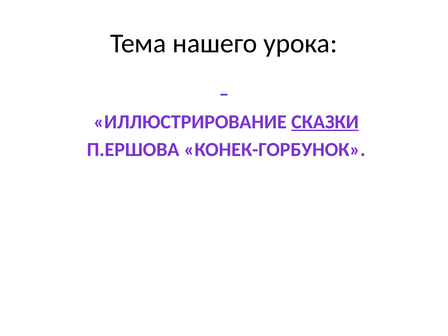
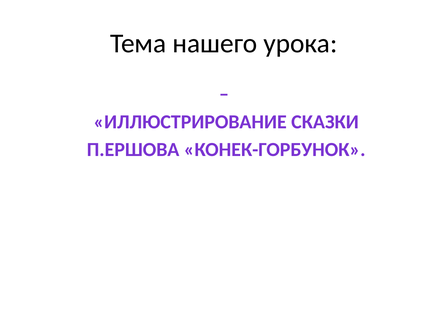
СКАЗКИ underline: present -> none (325, 122)
